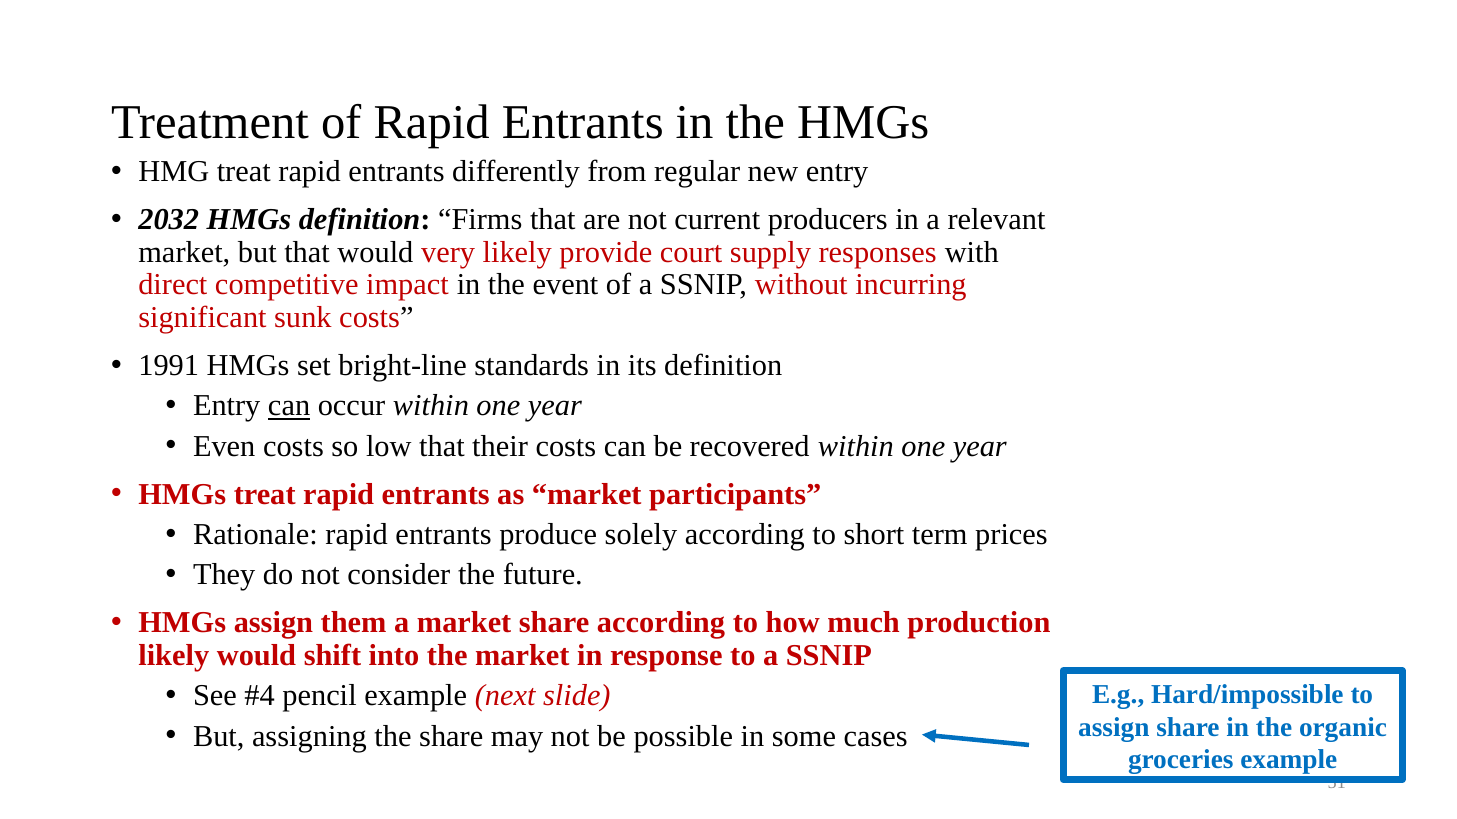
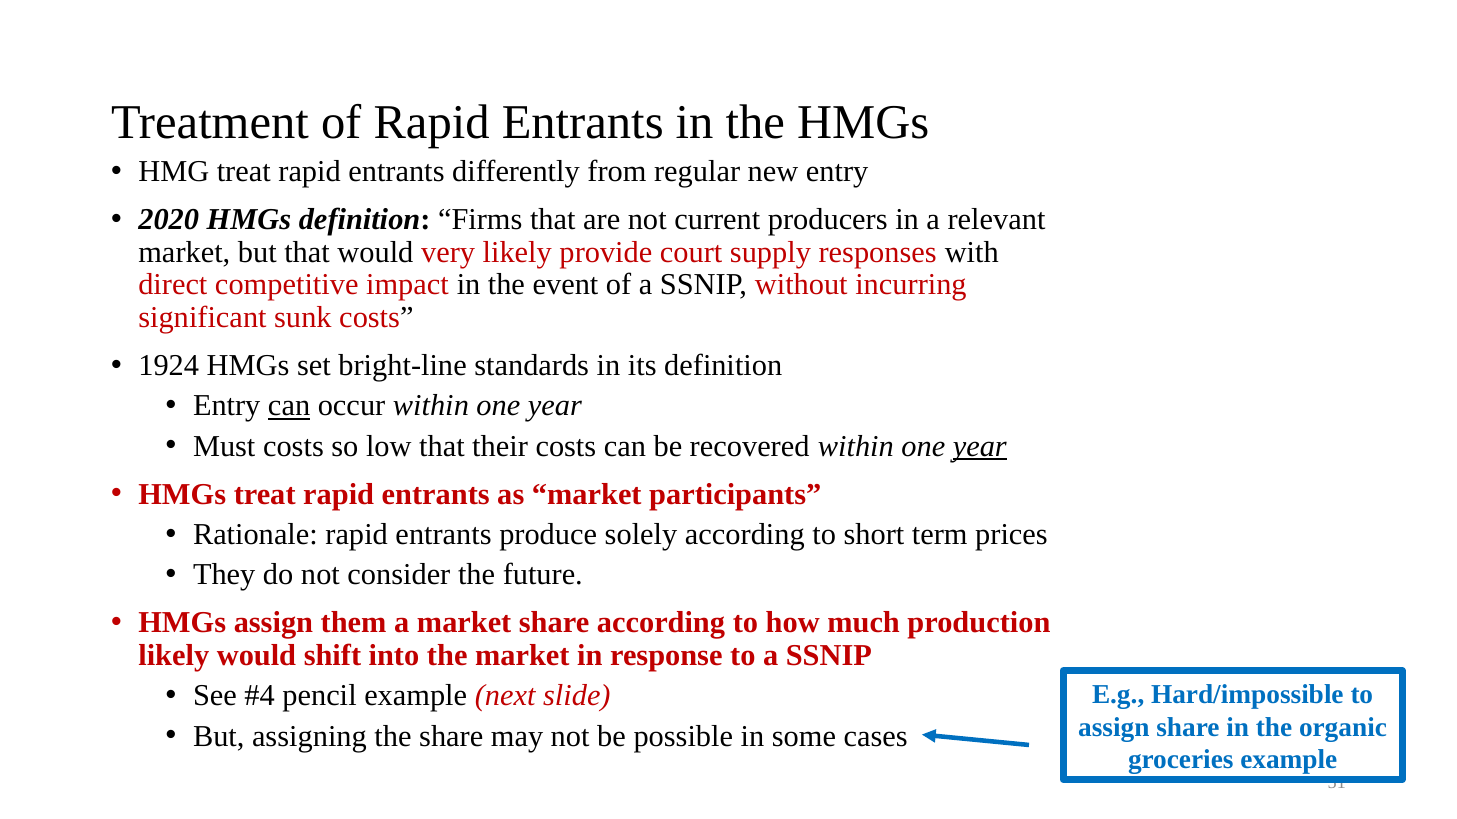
2032: 2032 -> 2020 (169, 219)
1991: 1991 -> 1924 (169, 366)
Even: Even -> Must (224, 446)
year underline: none -> present (980, 446)
